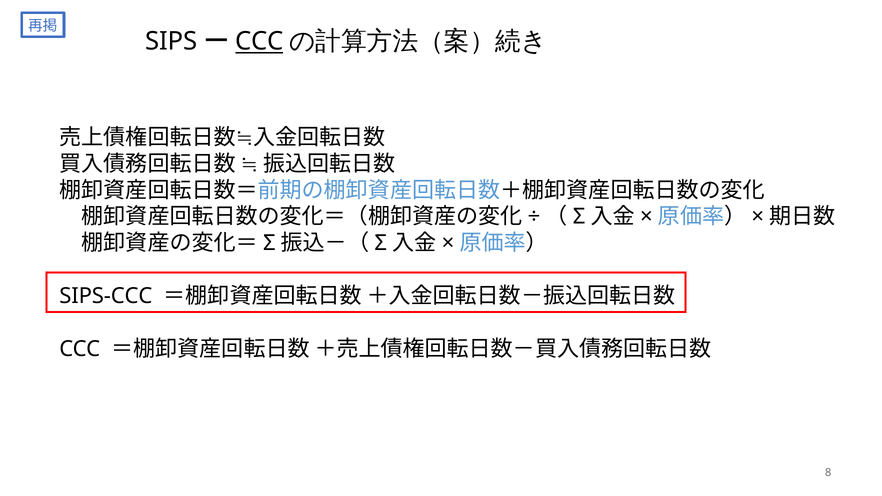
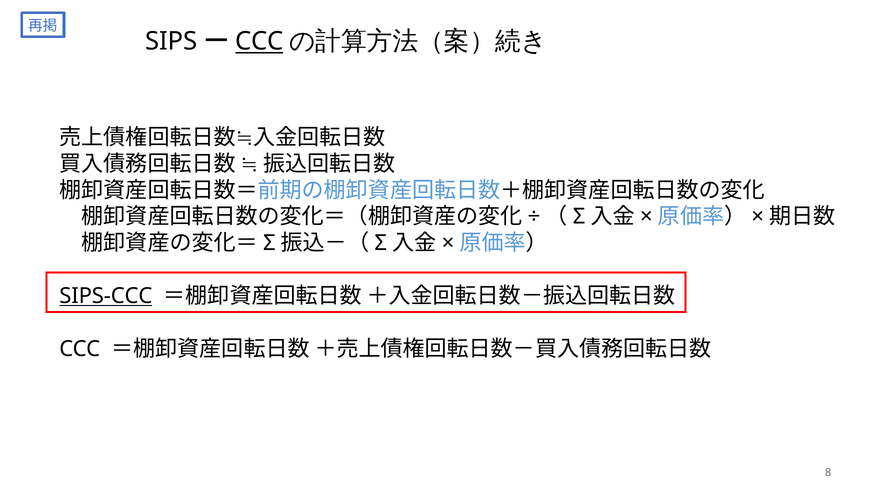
SIPS-CCC underline: none -> present (106, 296)
